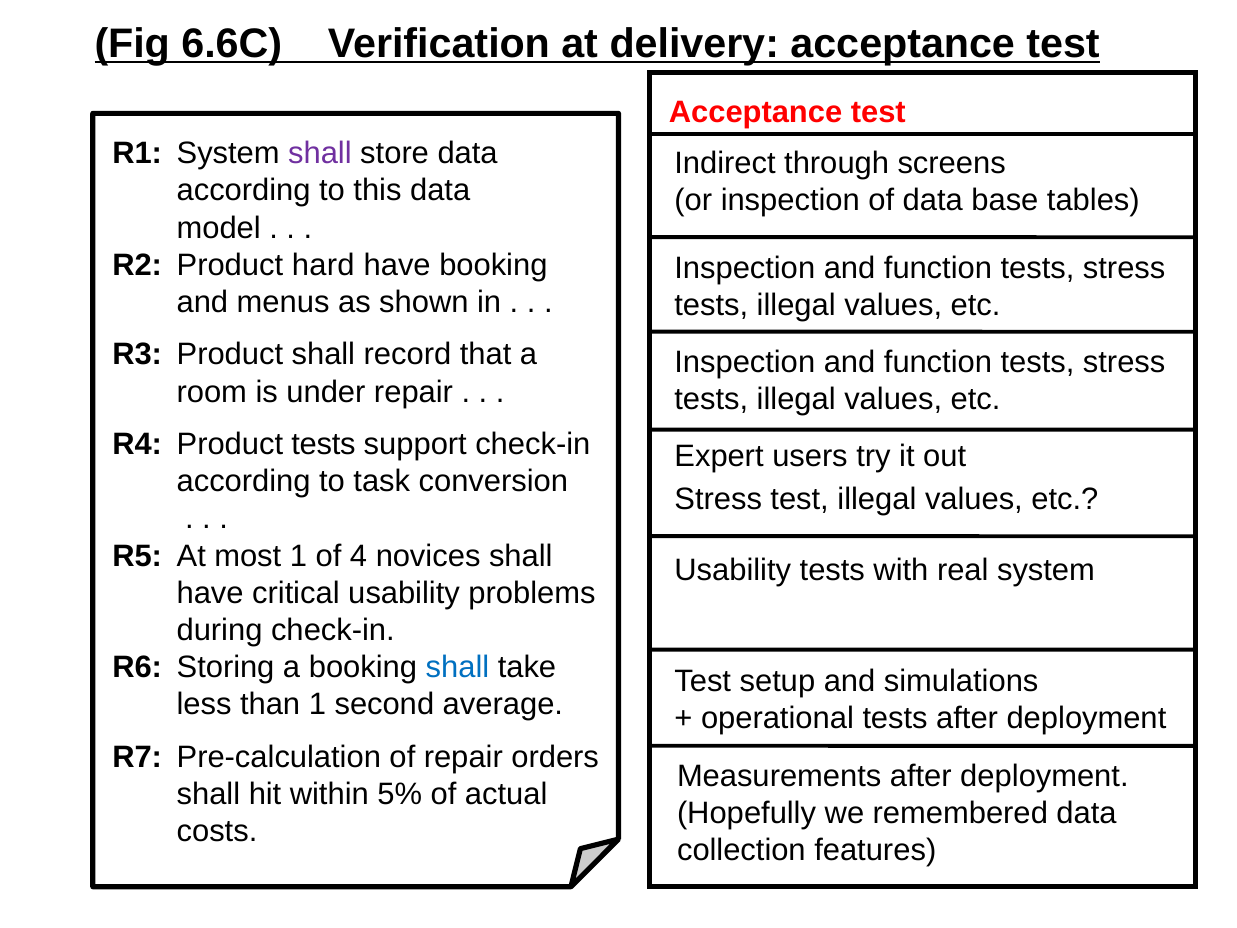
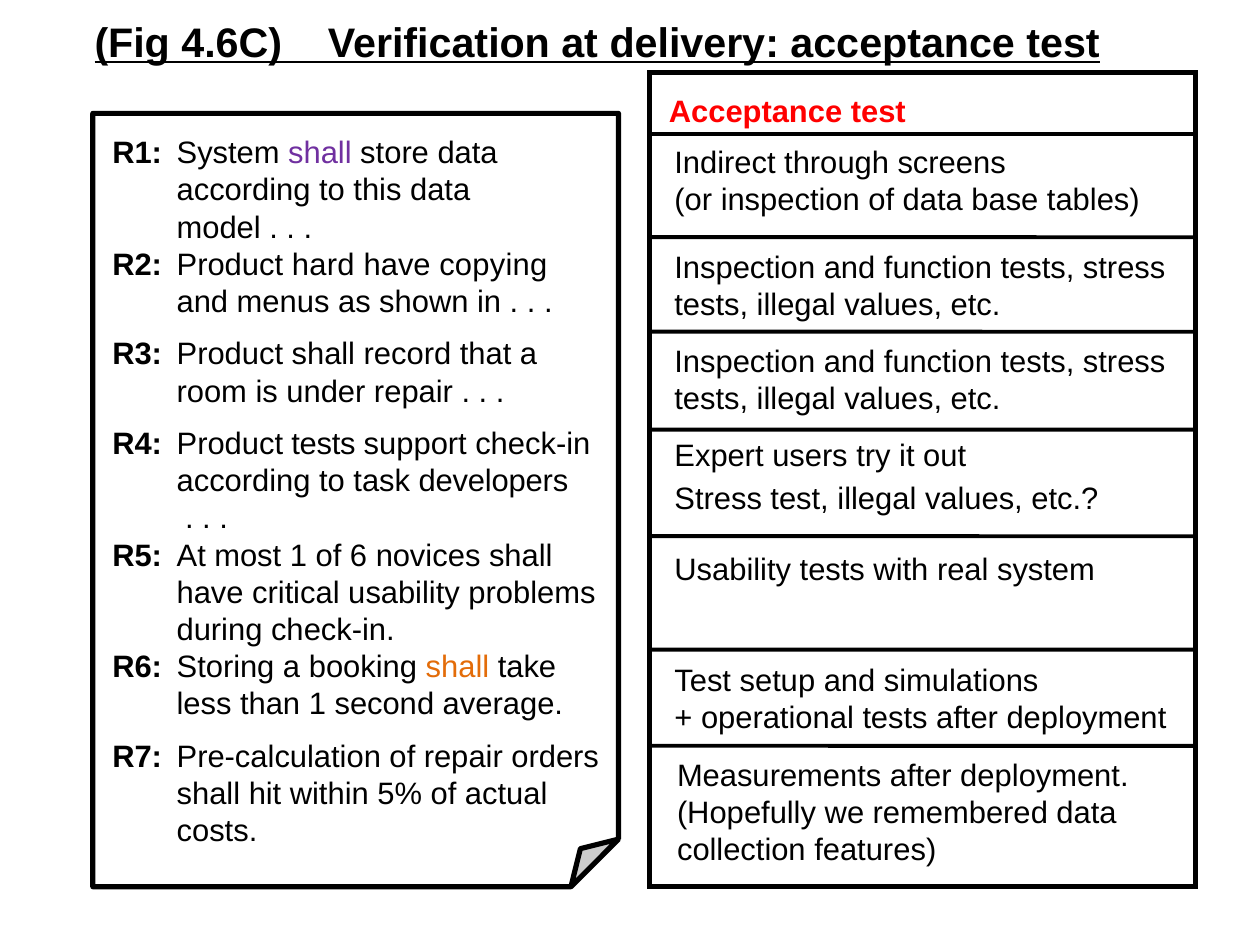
6.6C: 6.6C -> 4.6C (232, 44)
have booking: booking -> copying (493, 265)
conversion: conversion -> developers (493, 481)
4: 4 -> 6 (358, 556)
shall colour: blue -> orange (457, 667)
